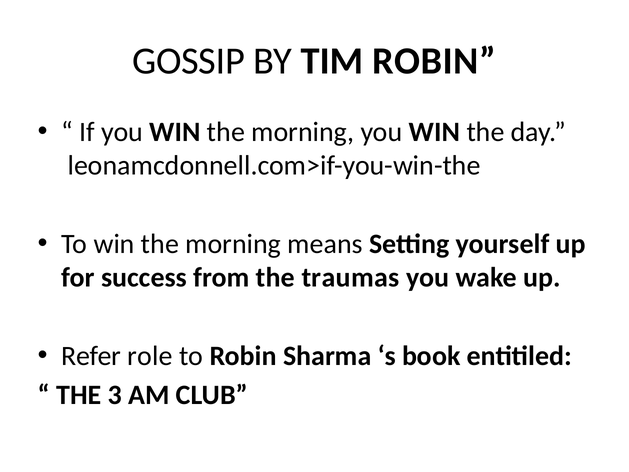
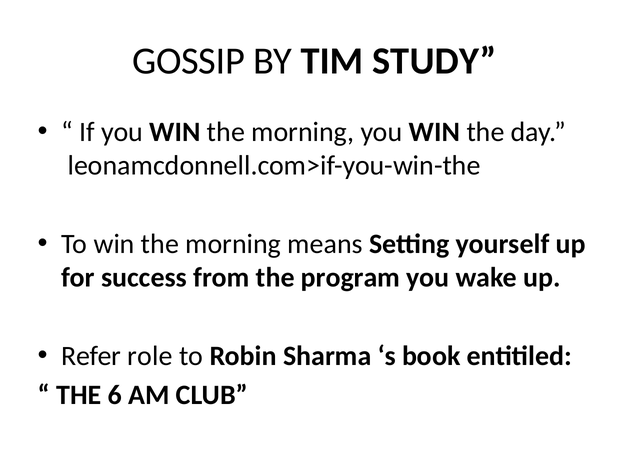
TIM ROBIN: ROBIN -> STUDY (434, 61)
traumas: traumas -> program (351, 277)
3: 3 -> 6 (115, 395)
